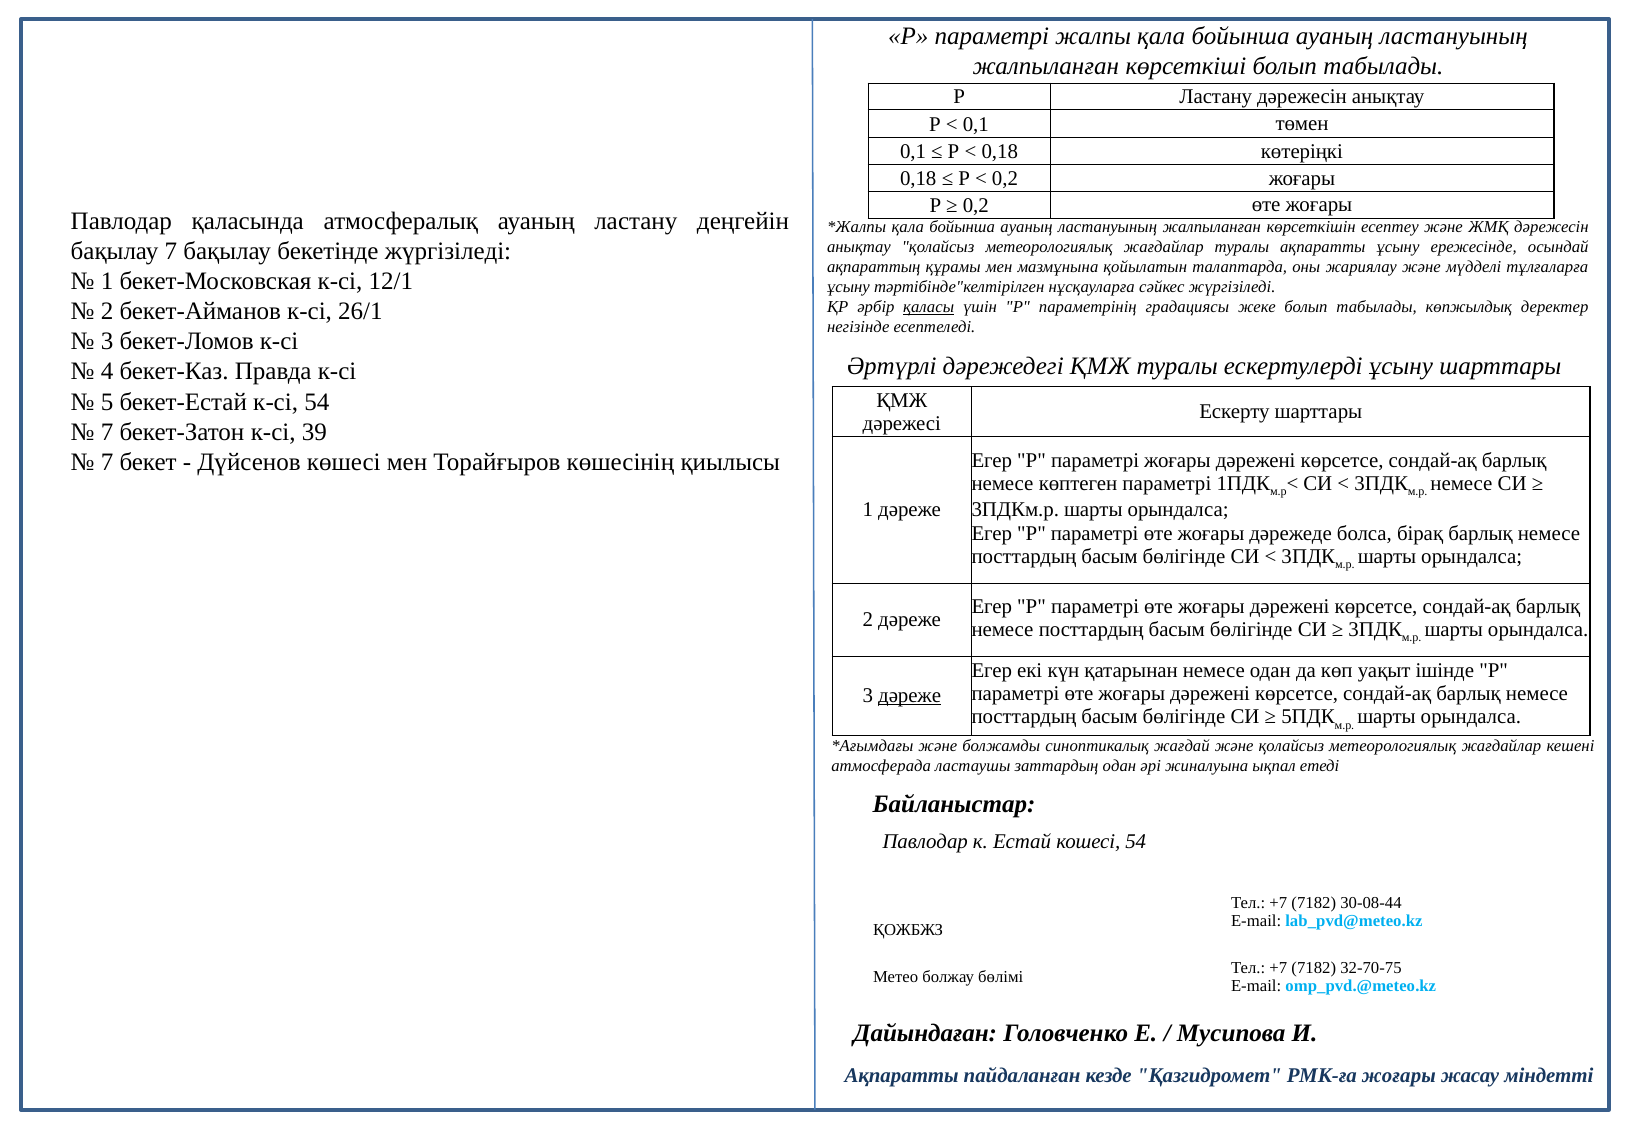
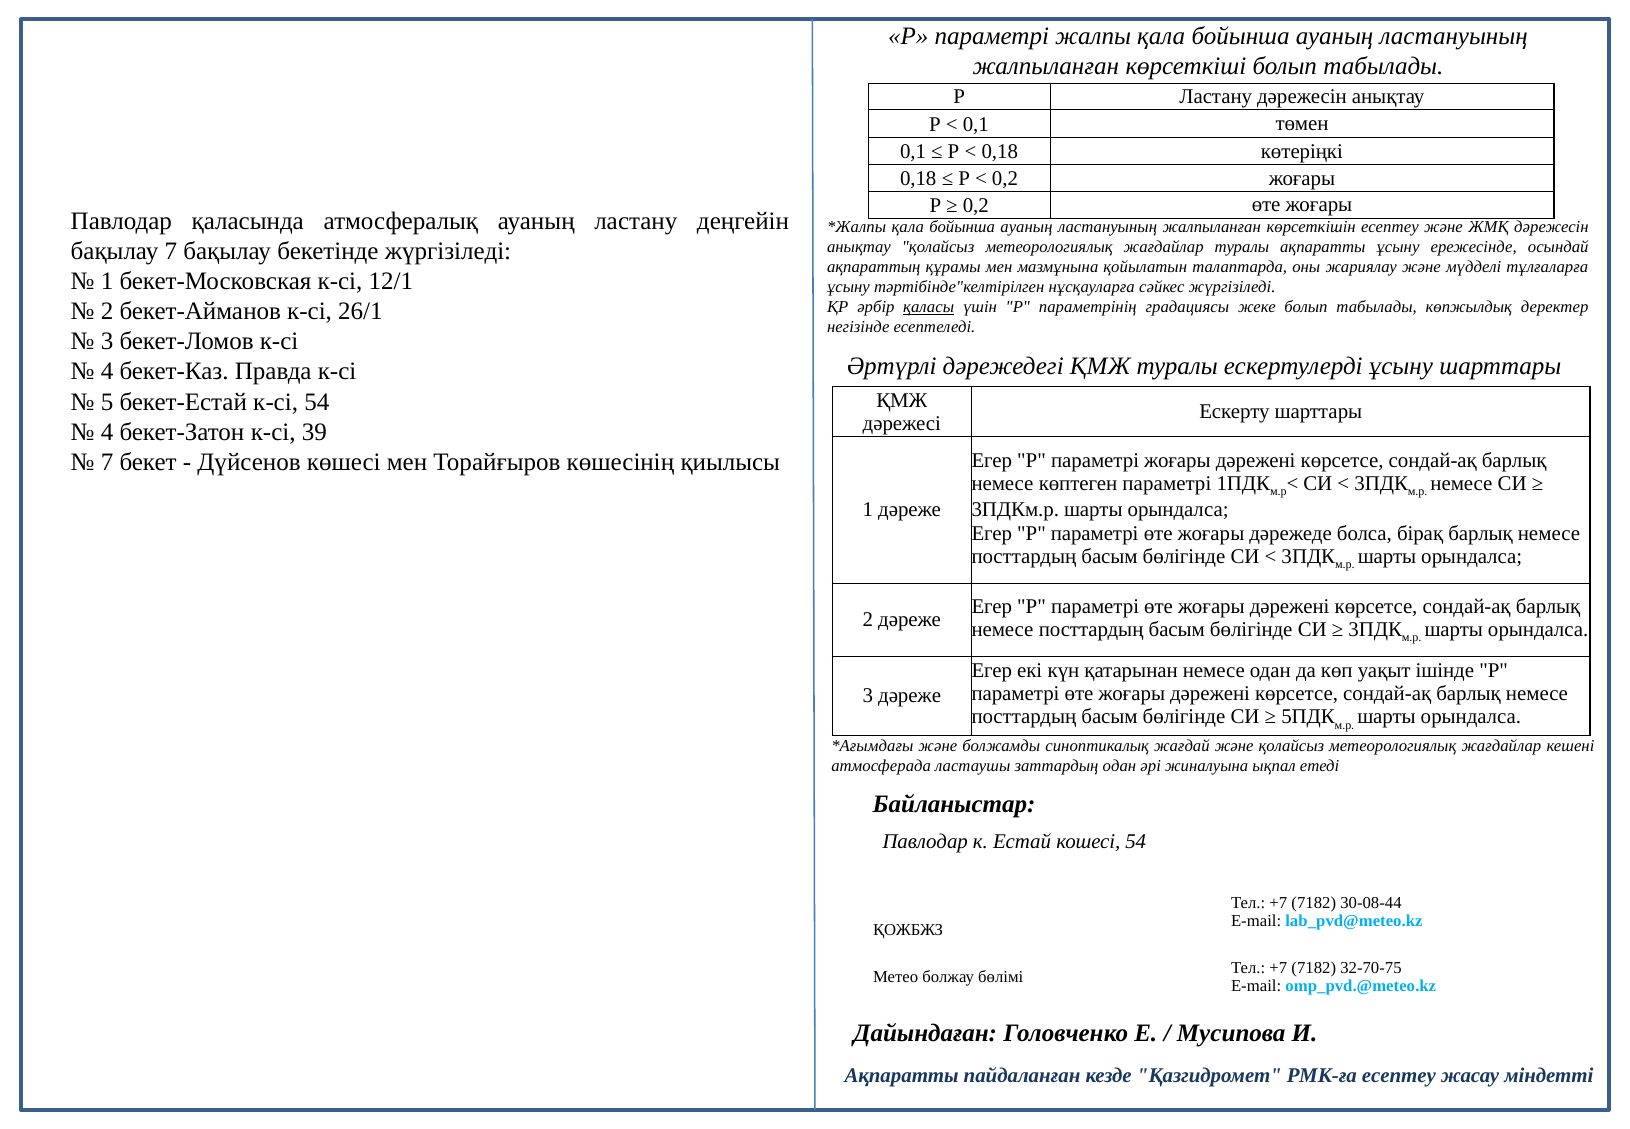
7: 7 -> 4 (107, 432)
дәреже underline: present -> none (910, 695)
РМК-ға жоғары: жоғары -> есептеу (1399, 1075)
